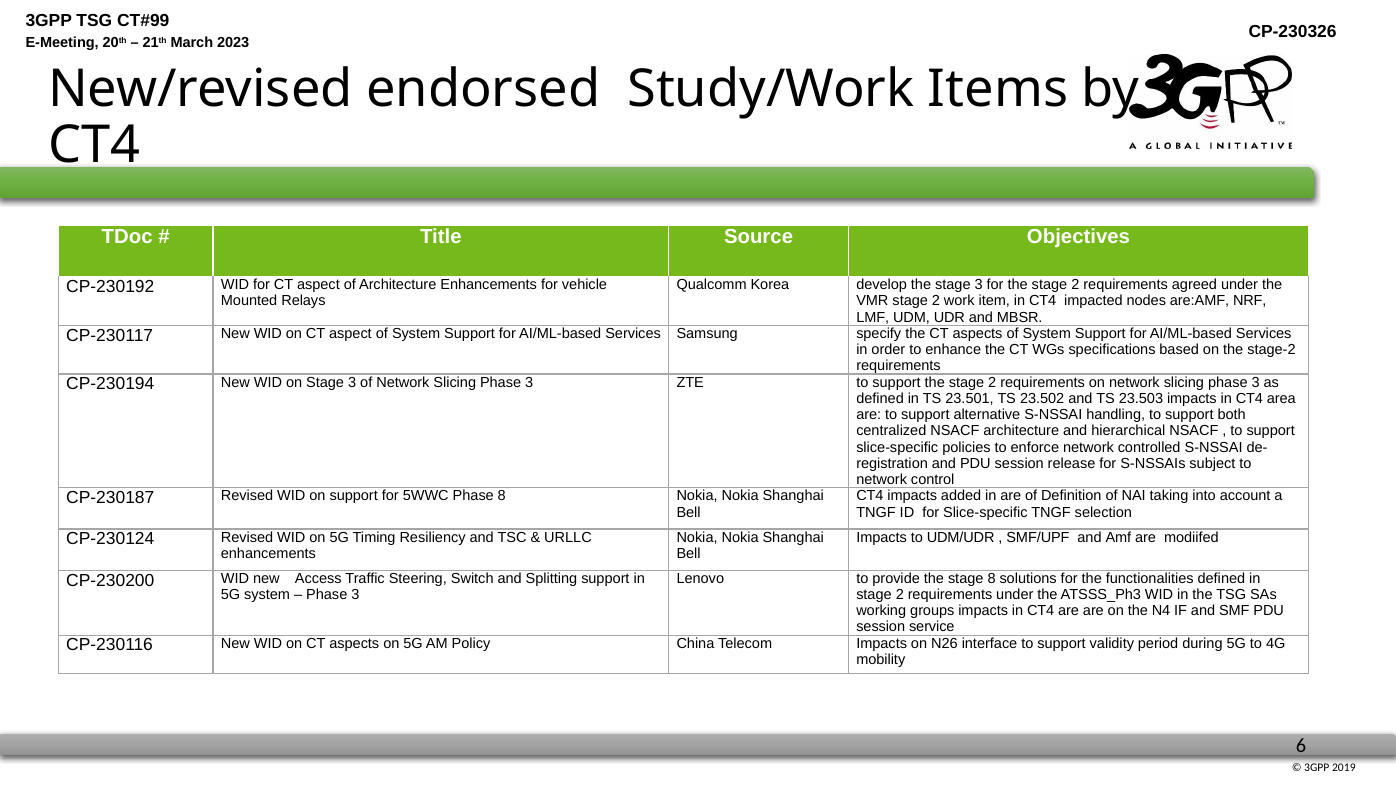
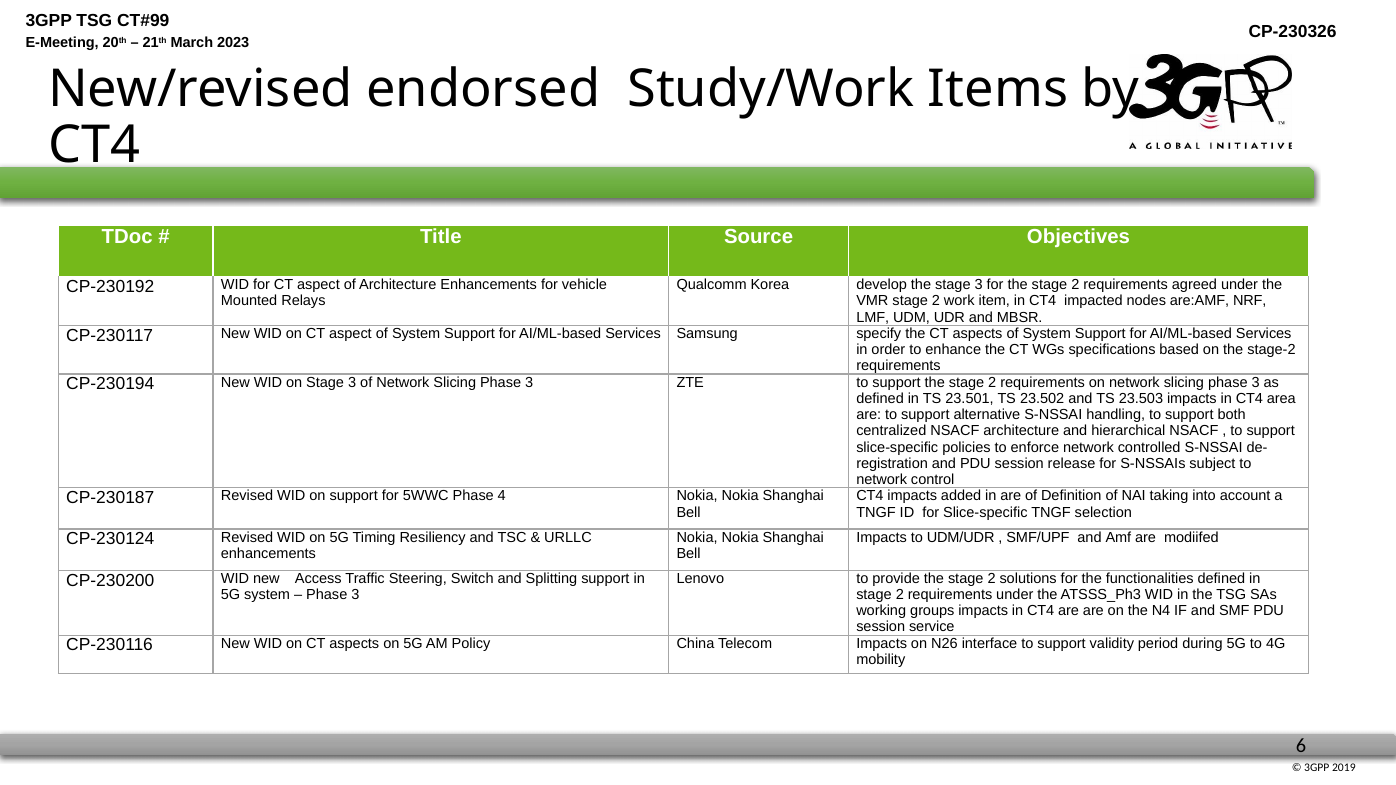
Phase 8: 8 -> 4 (502, 496)
provide the stage 8: 8 -> 2 (992, 579)
